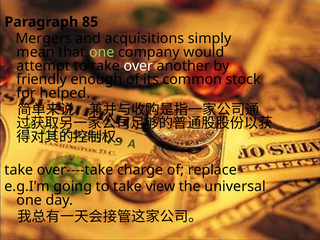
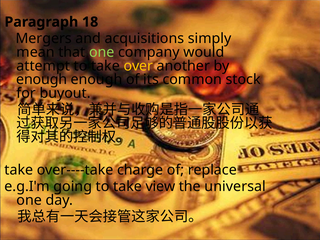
85: 85 -> 18 (90, 22)
over colour: white -> yellow (138, 66)
friendly: friendly -> enough (42, 79)
helped: helped -> buyout (65, 93)
